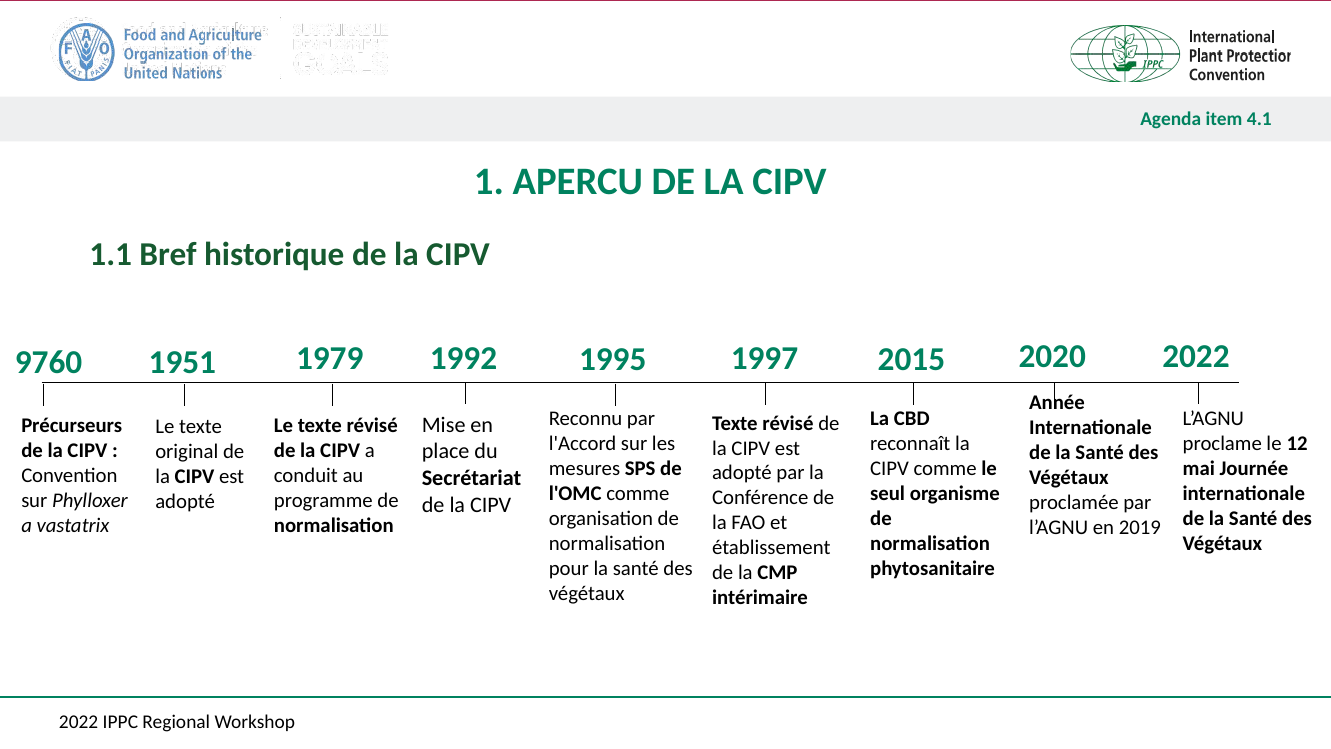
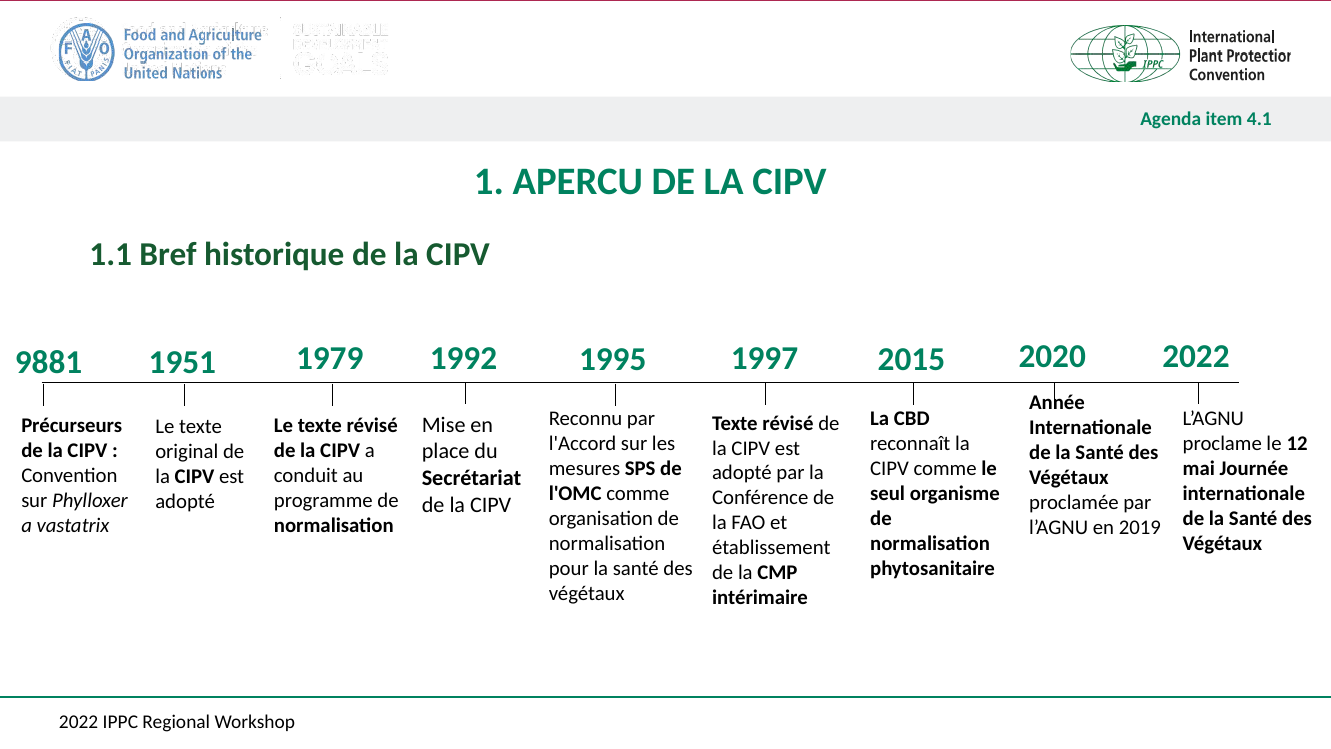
9760: 9760 -> 9881 (49, 362)
